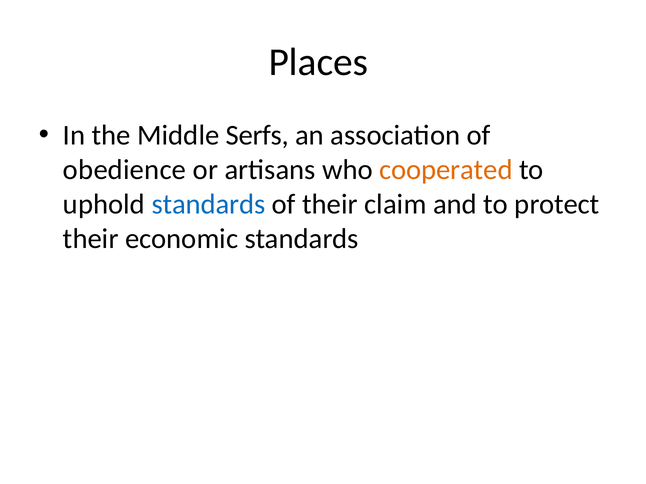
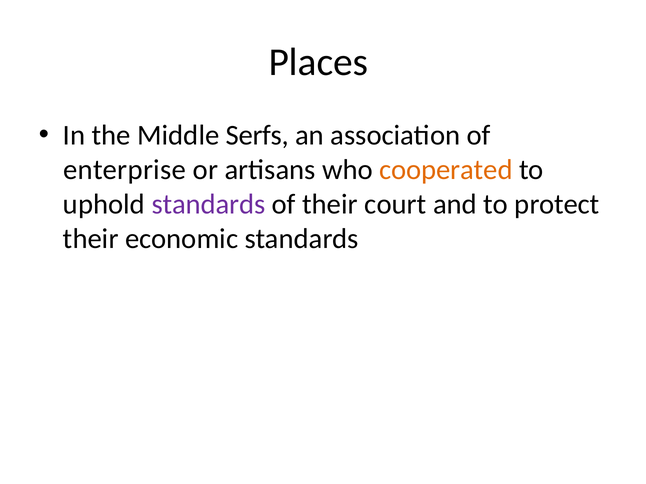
obedience: obedience -> enterprise (125, 170)
standards colour: blue -> purple (209, 204)
claim: claim -> court (395, 204)
